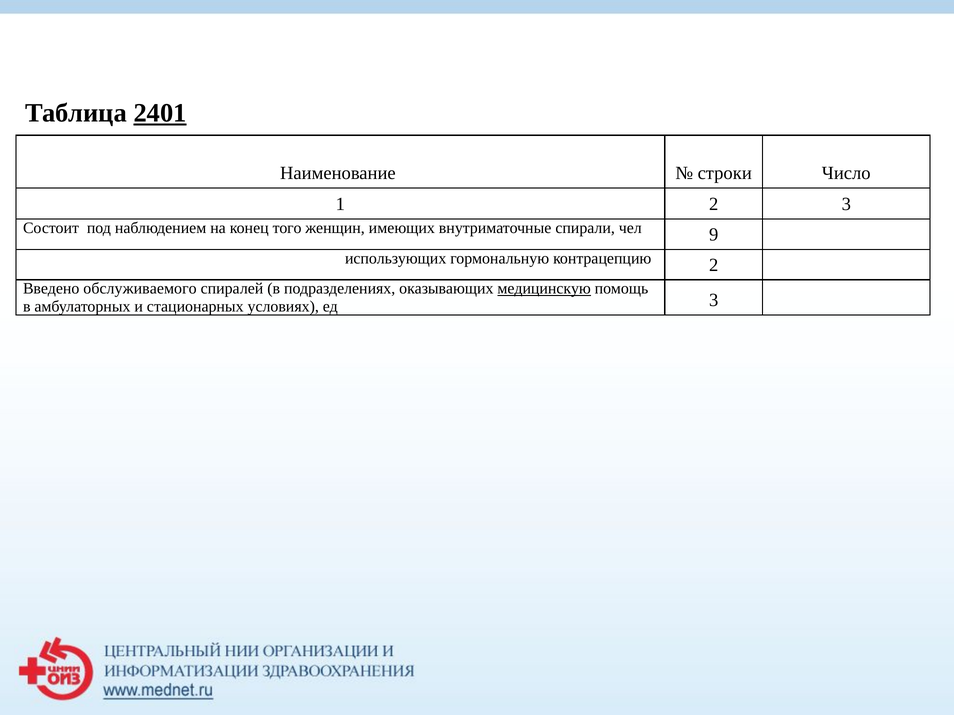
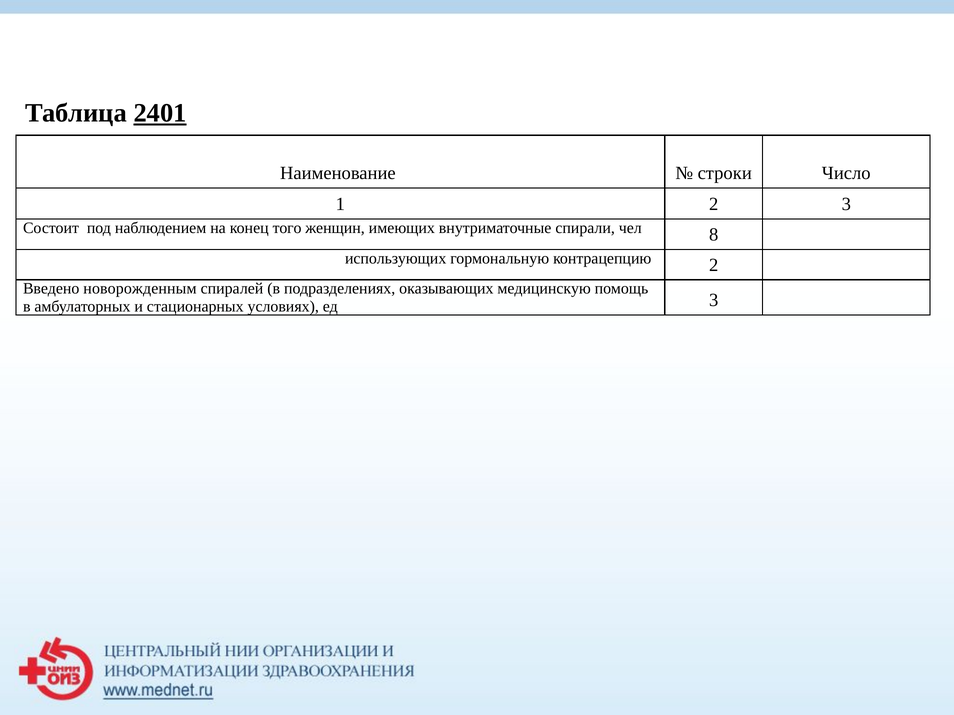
9: 9 -> 8 (714, 235)
обслуживаемого: обслуживаемого -> новорожденным (140, 289)
медицинскую underline: present -> none (544, 289)
